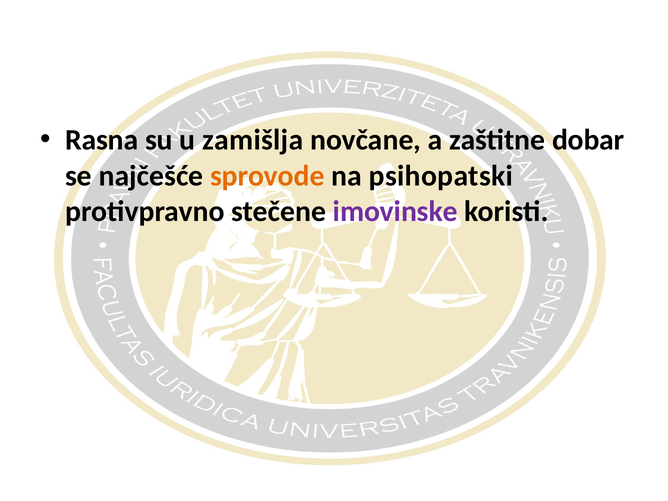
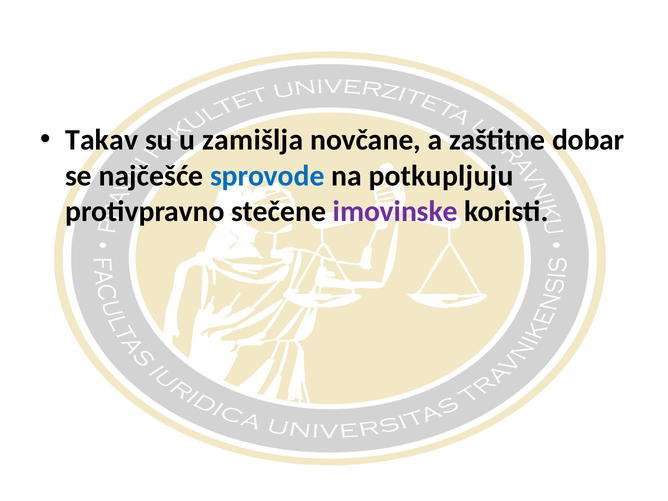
Rasna: Rasna -> Takav (102, 140)
sprovode colour: orange -> blue (267, 176)
psihopatski: psihopatski -> potkupljuju (441, 176)
